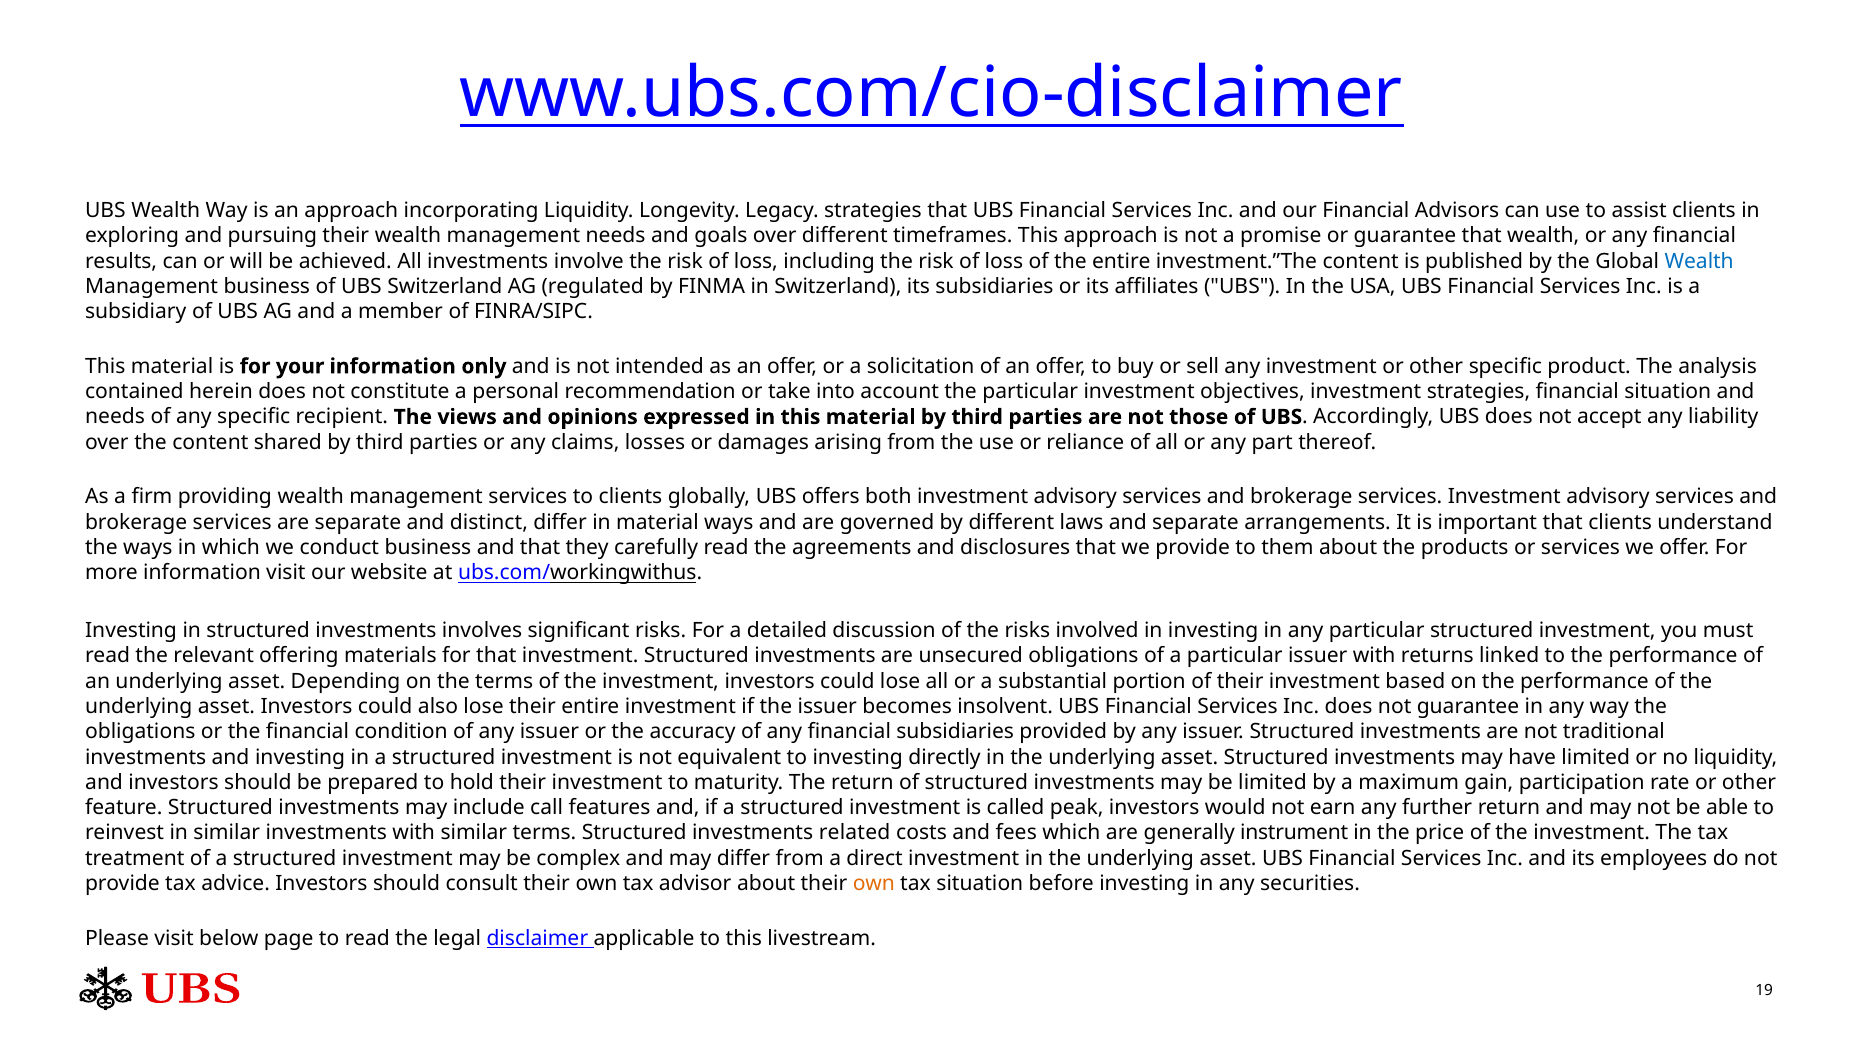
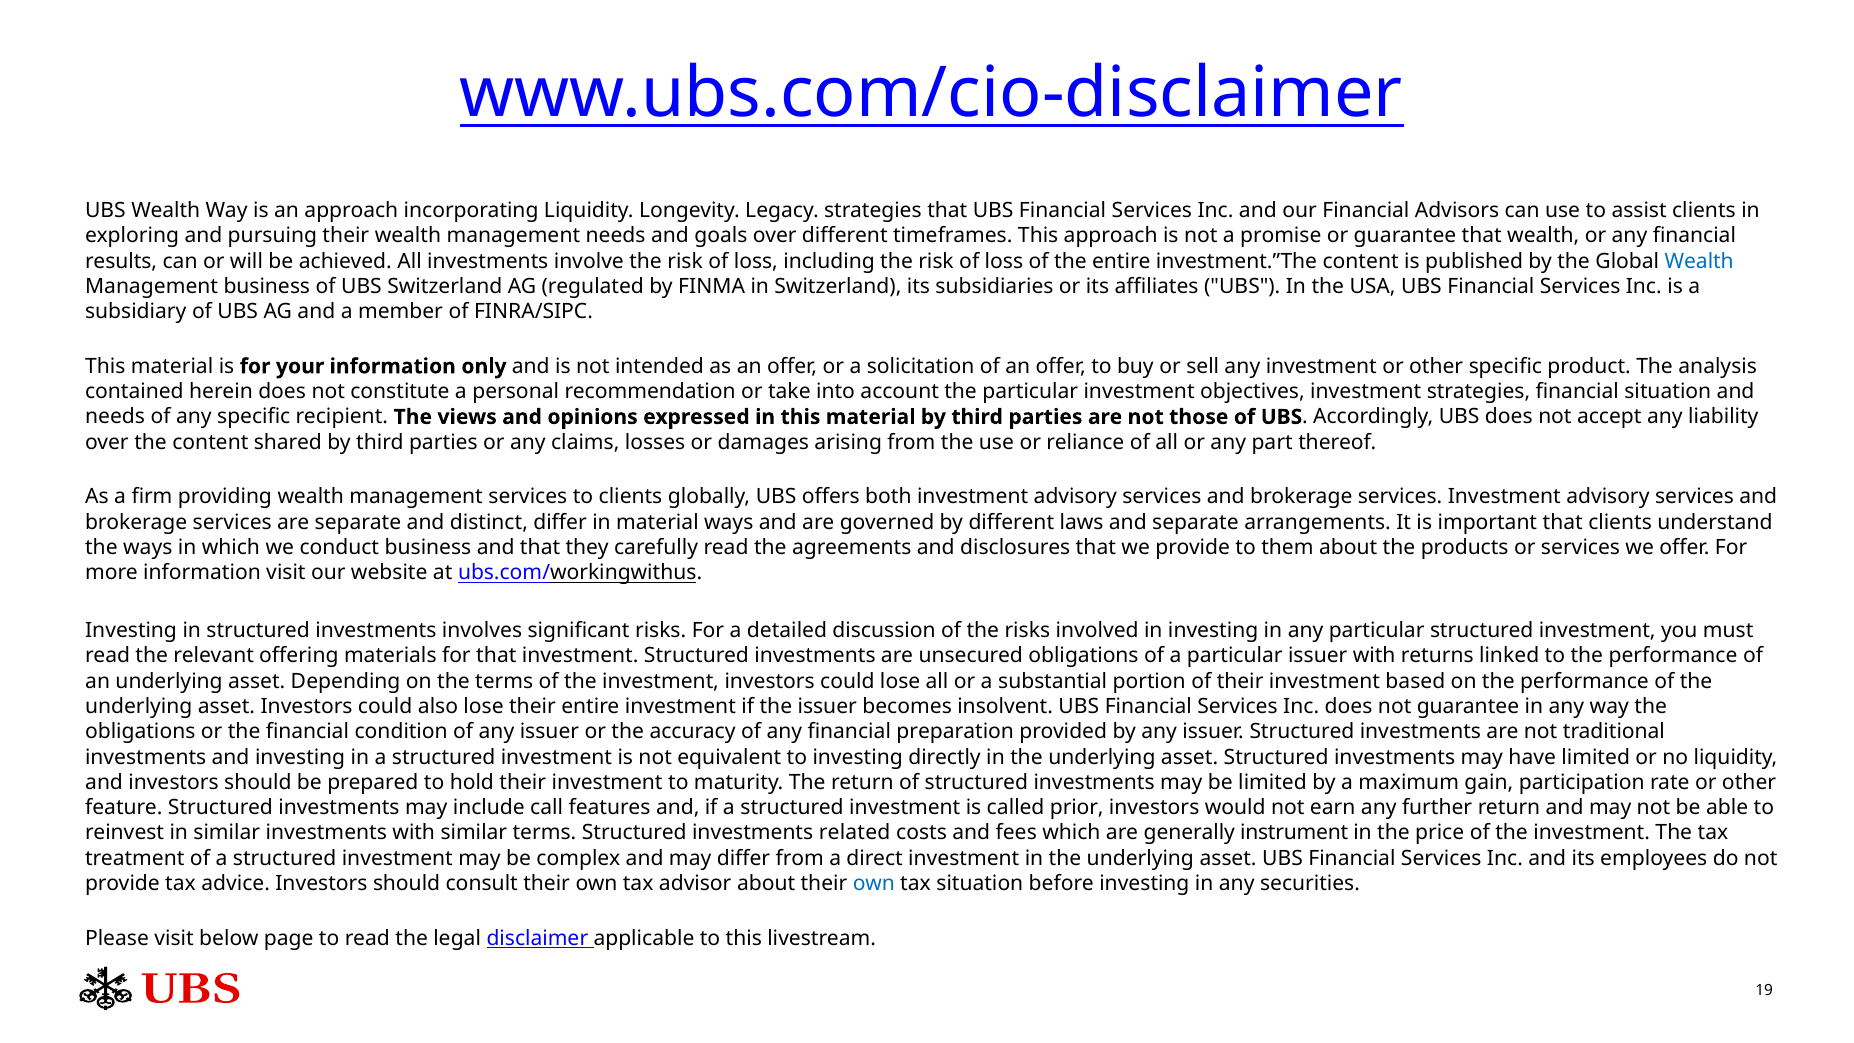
financial subsidiaries: subsidiaries -> preparation (955, 732)
peak: peak -> prior (1077, 808)
own colour: orange -> blue (874, 884)
